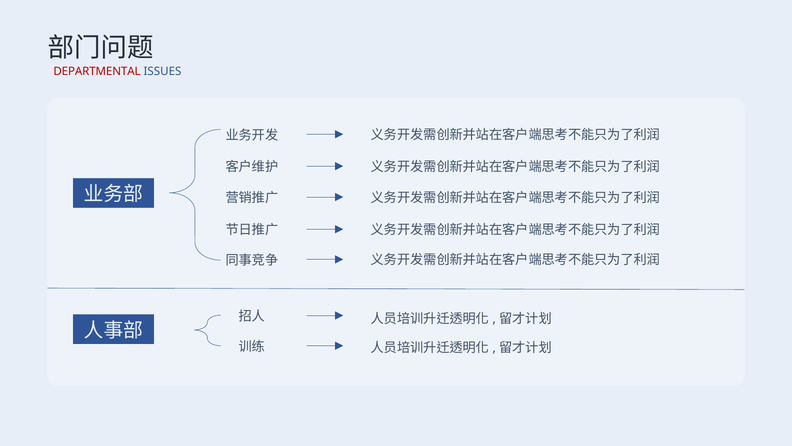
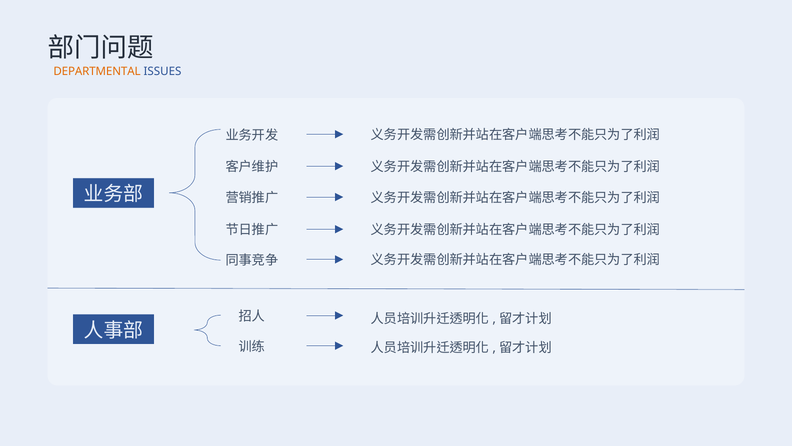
DEPARTMENTAL colour: red -> orange (97, 71)
